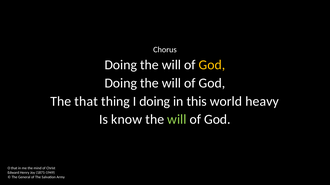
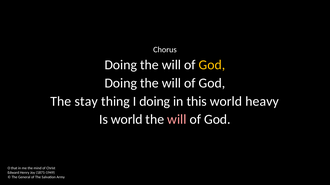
The that: that -> stay (86, 102)
Is know: know -> world (127, 120)
will colour: light green -> pink (177, 120)
